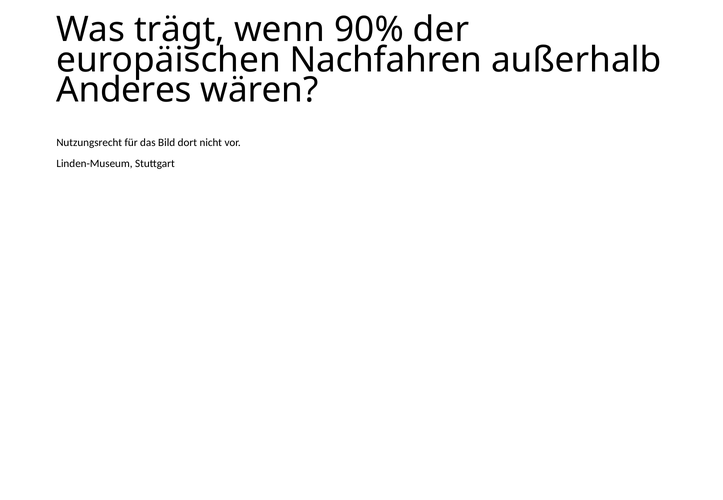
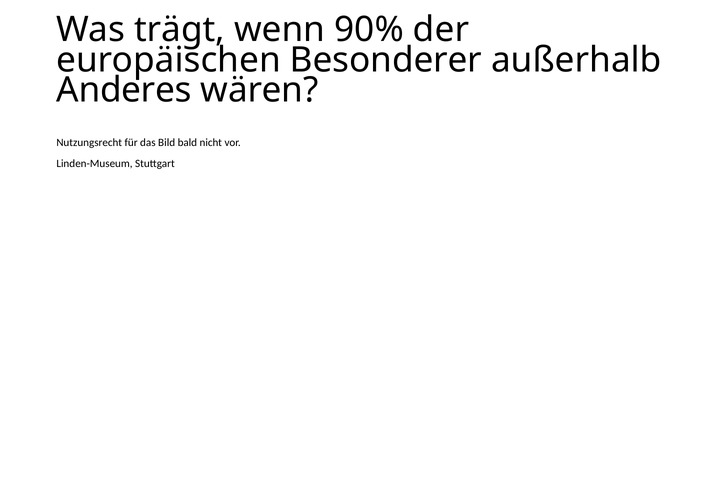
Nachfahren: Nachfahren -> Besonderer (386, 60)
dort: dort -> bald (187, 143)
